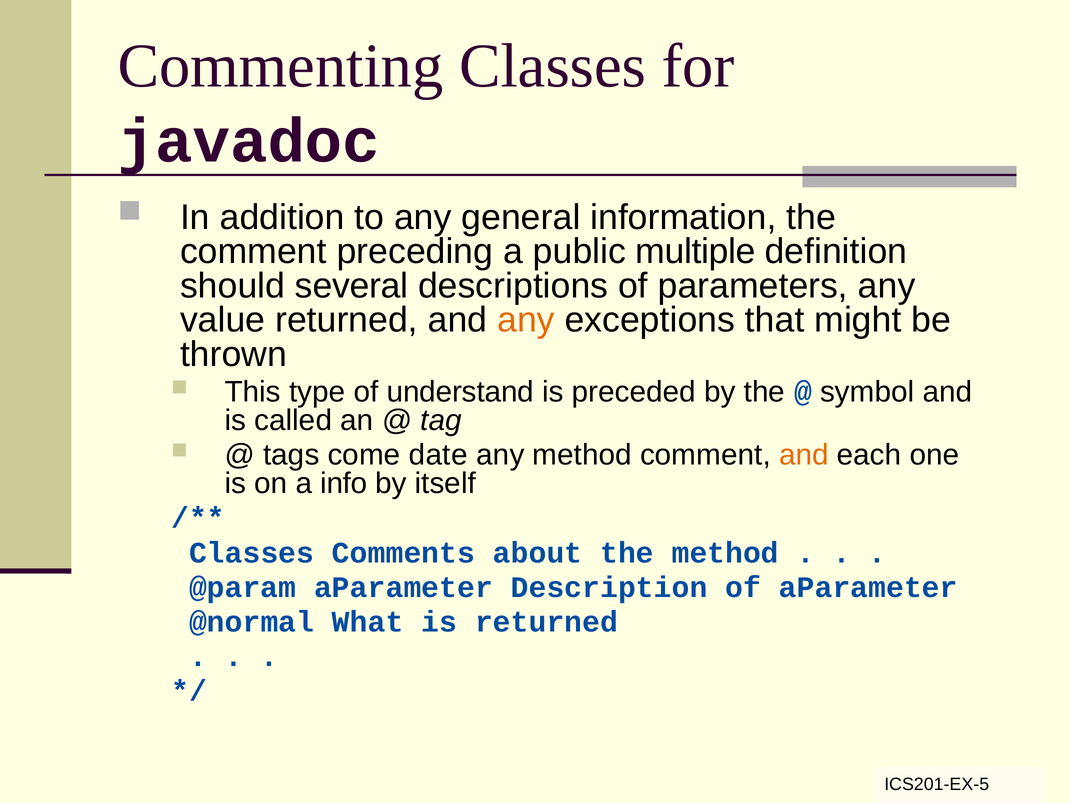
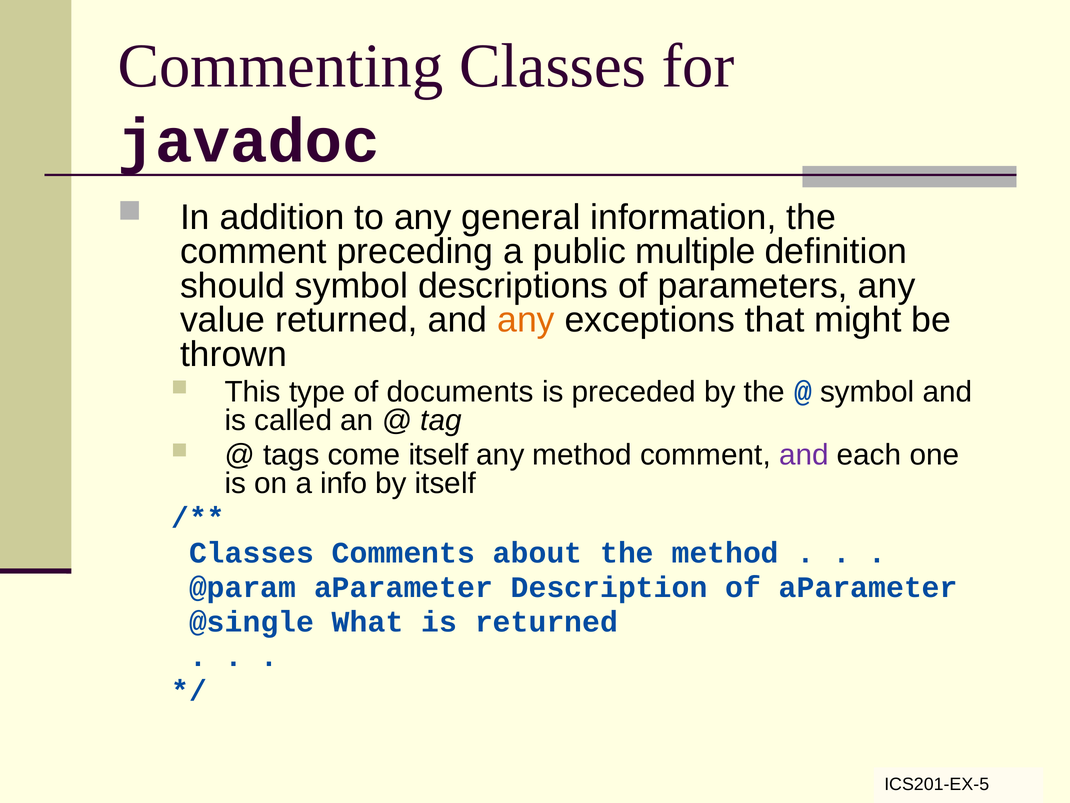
should several: several -> symbol (352, 286)
understand: understand -> documents (460, 392)
come date: date -> itself (438, 455)
and colour: orange -> purple (804, 455)
@normal: @normal -> @single (252, 621)
